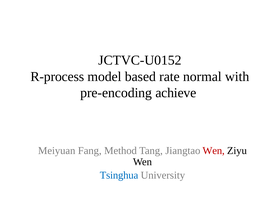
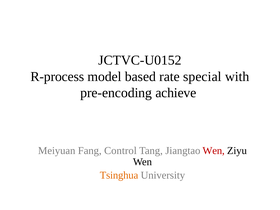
normal: normal -> special (202, 77)
Method: Method -> Control (120, 151)
Tsinghua colour: blue -> orange (119, 175)
